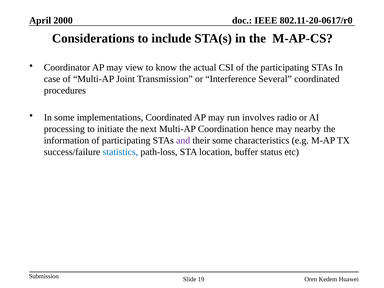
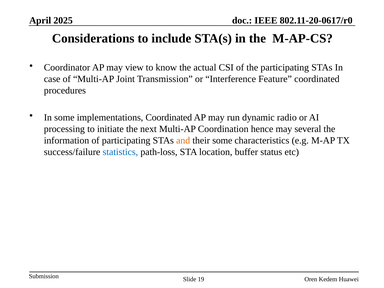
2000: 2000 -> 2025 (63, 20)
Several: Several -> Feature (275, 79)
involves: involves -> dynamic (258, 117)
nearby: nearby -> several (308, 129)
and colour: purple -> orange (183, 140)
